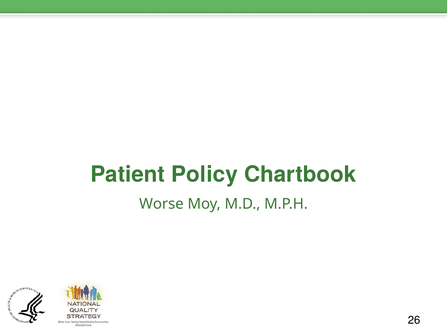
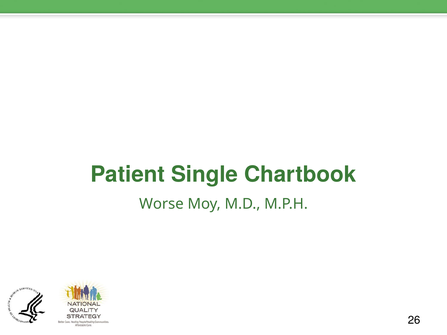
Policy: Policy -> Single (205, 175)
